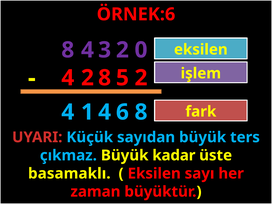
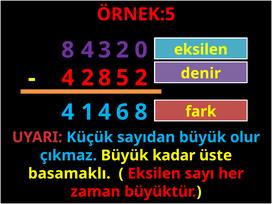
ÖRNEK:6: ÖRNEK:6 -> ÖRNEK:5 (136, 14)
işlem: işlem -> denir (201, 73)
ters: ters -> olur (245, 137)
